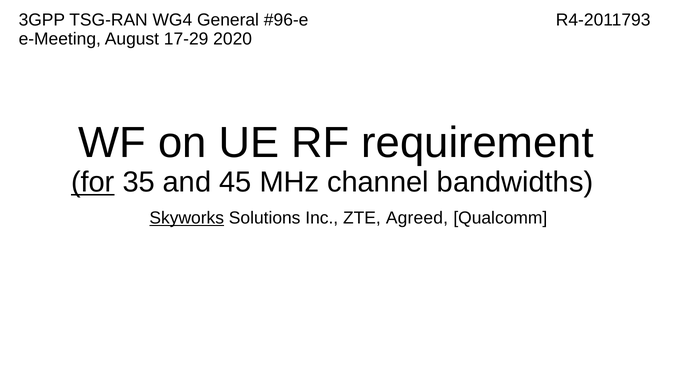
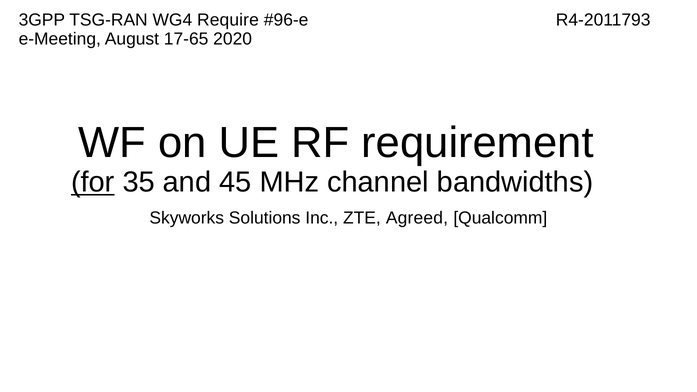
General: General -> Require (228, 20)
17-29: 17-29 -> 17-65 (186, 39)
Skyworks underline: present -> none (187, 218)
